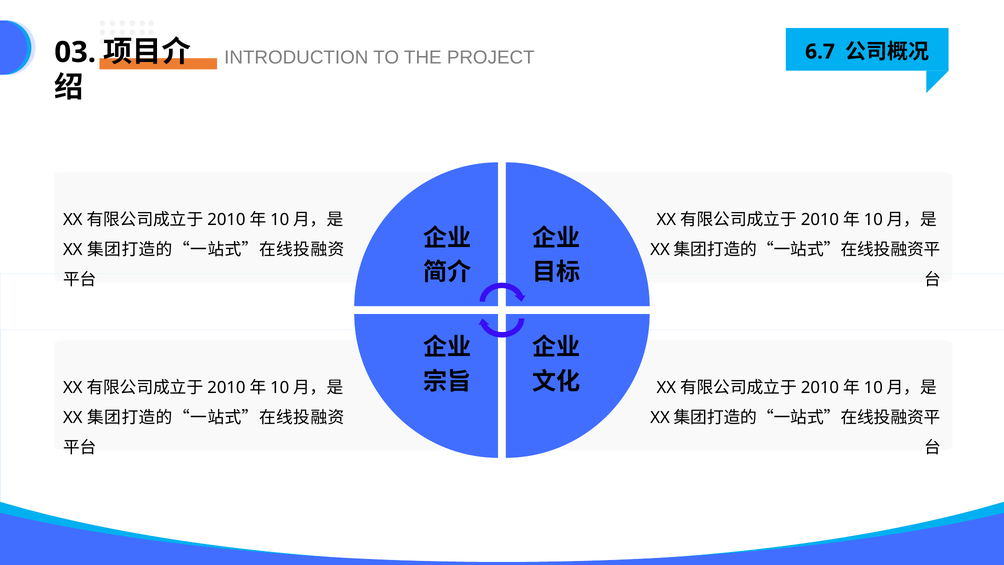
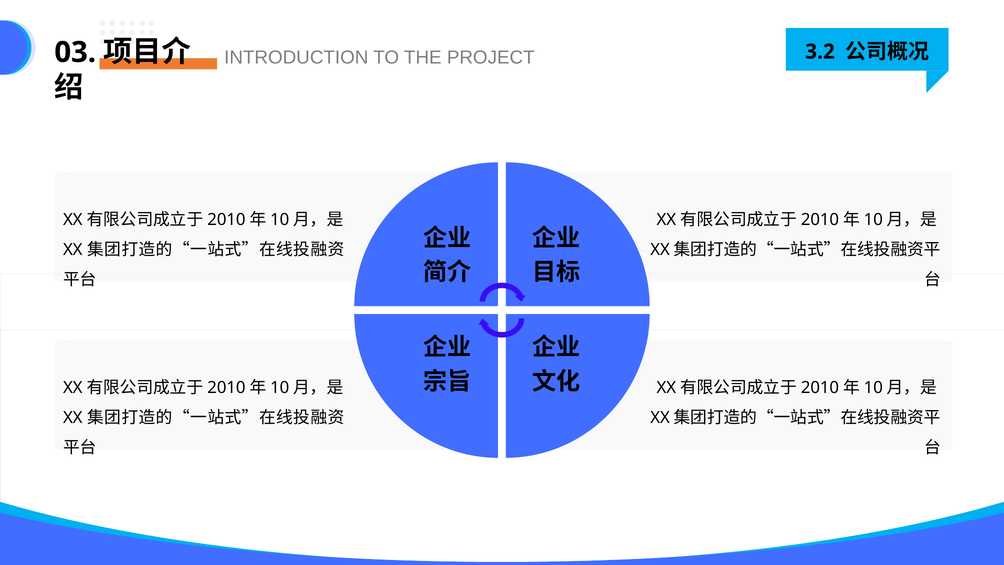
6.7: 6.7 -> 3.2 (820, 52)
